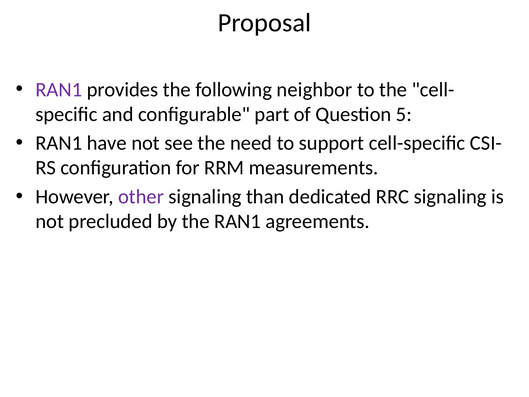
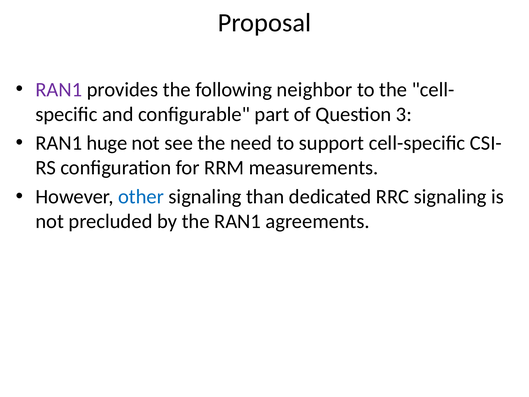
5: 5 -> 3 (404, 114)
have: have -> huge (107, 143)
other colour: purple -> blue (141, 197)
